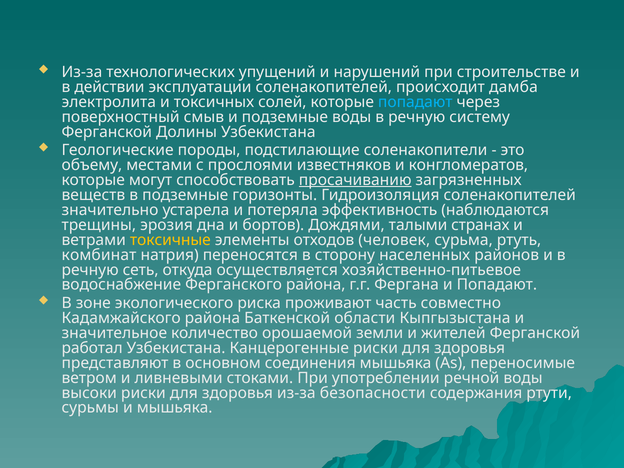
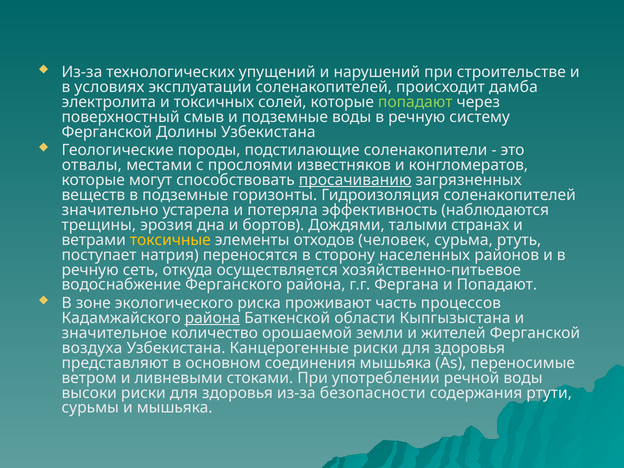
действии: действии -> условиях (109, 87)
попадают colour: light blue -> light green (415, 102)
объему: объему -> отвалы (92, 165)
комбинат: комбинат -> поступает (99, 255)
совместно: совместно -> процессов (461, 303)
района underline: none -> present (212, 318)
работал: работал -> воздуха (92, 348)
